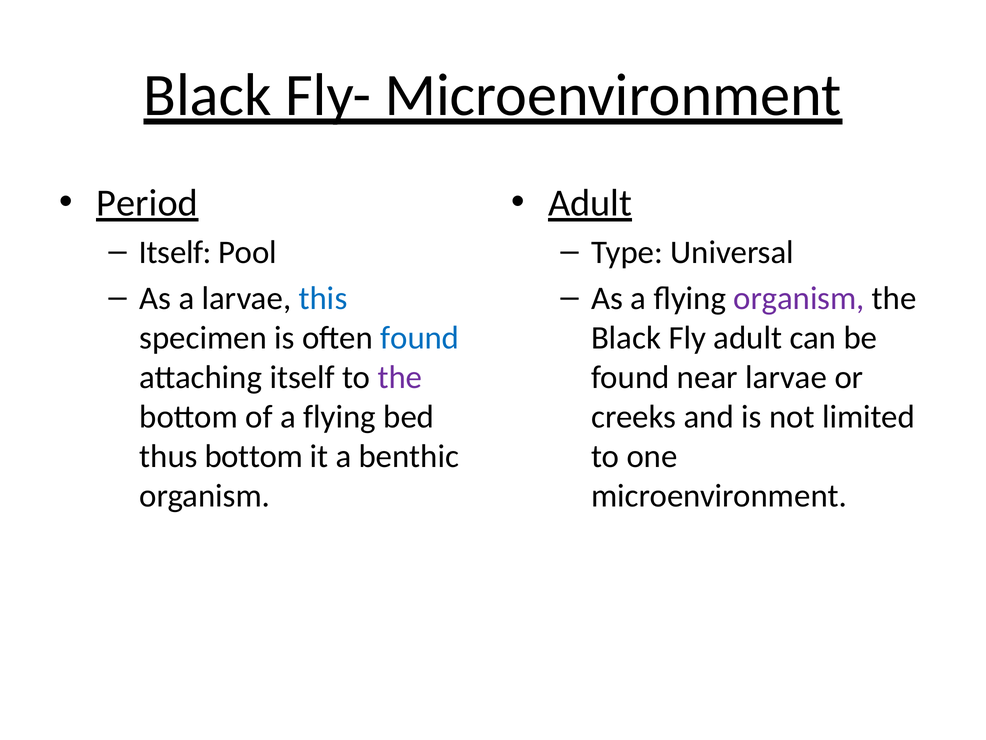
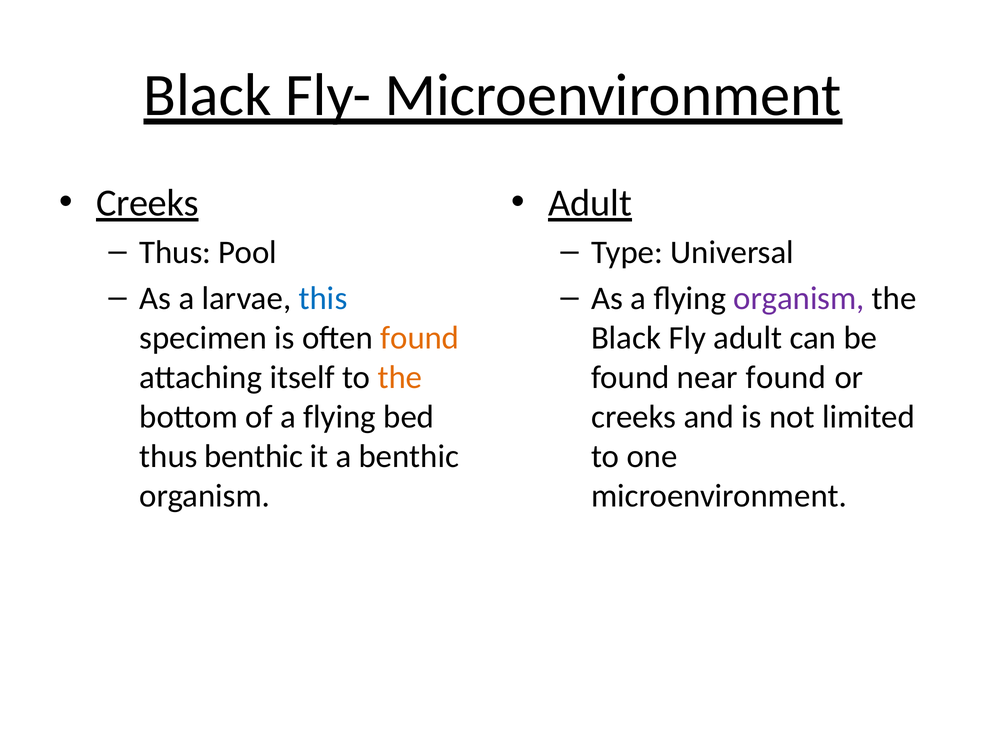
Period: Period -> Creeks (147, 203)
Itself: Itself -> Thus (175, 252)
found colour: blue -> orange (420, 338)
the colour: purple -> orange (400, 377)
near larvae: larvae -> found (786, 377)
thus bottom: bottom -> benthic (254, 456)
